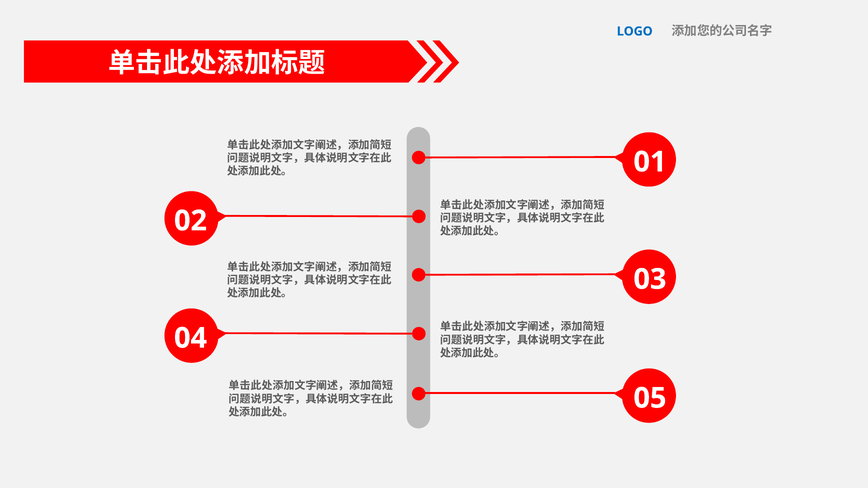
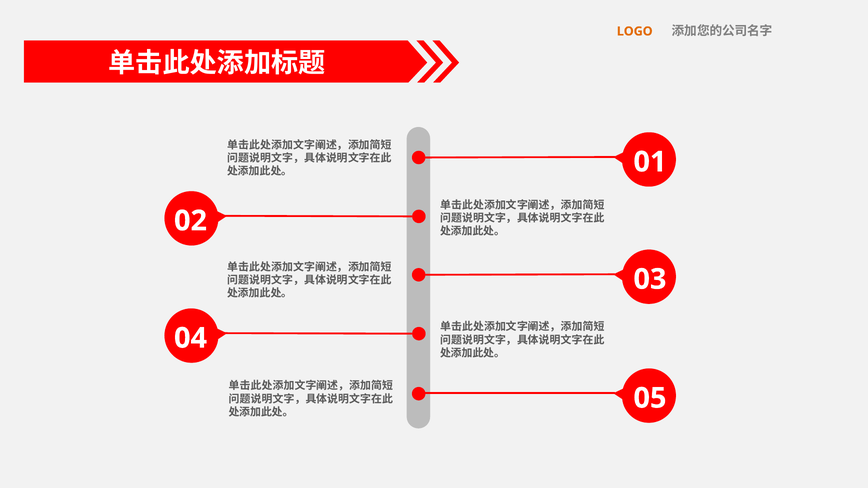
LOGO colour: blue -> orange (635, 31)
